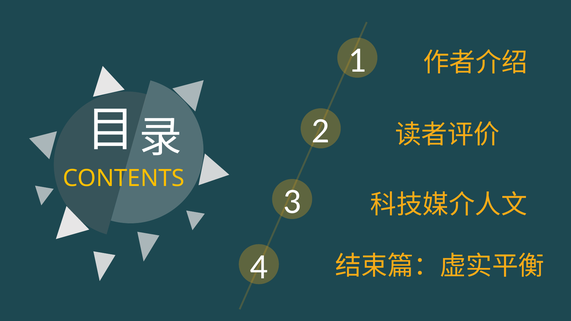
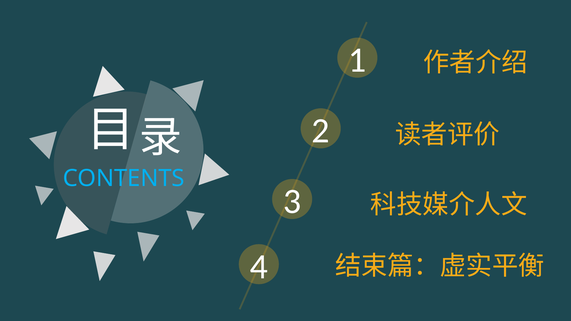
CONTENTS colour: yellow -> light blue (124, 179)
